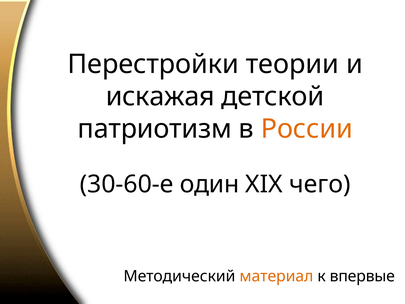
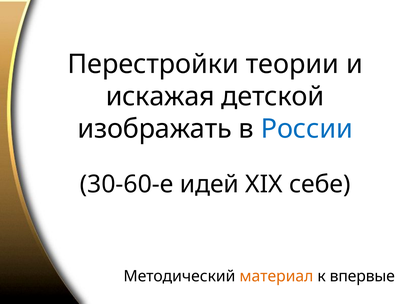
патриотизм: патриотизм -> изображать (155, 129)
России colour: orange -> blue (307, 129)
один: один -> идей (209, 184)
чего: чего -> себе (320, 184)
